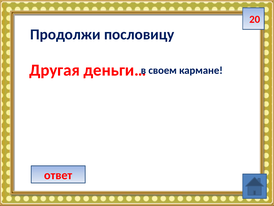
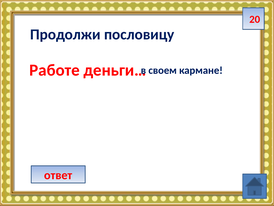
Другая: Другая -> Работе (55, 70)
